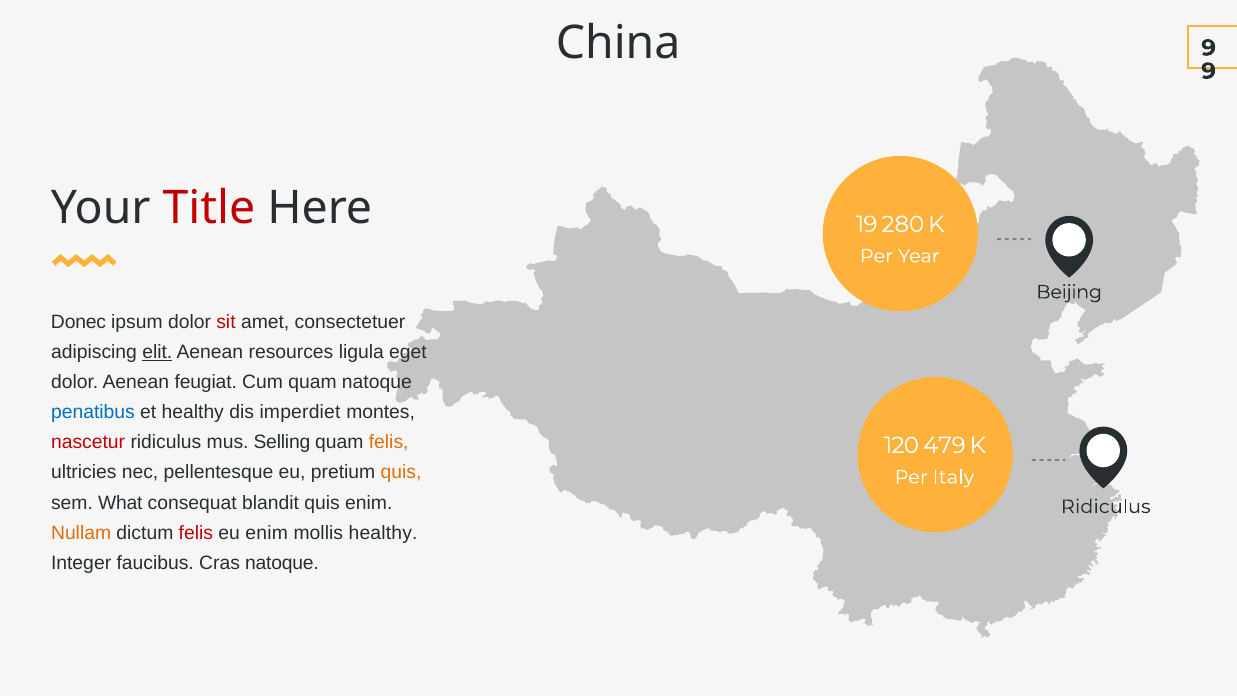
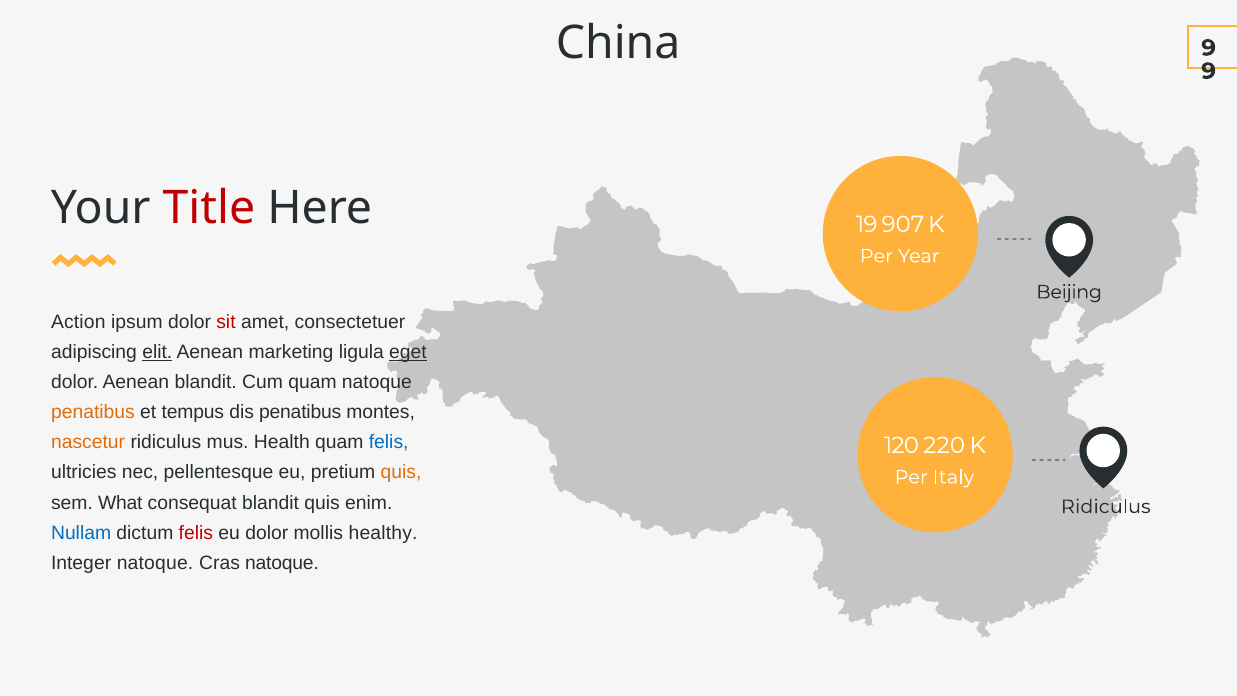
280: 280 -> 907 (903, 224)
Donec: Donec -> Action (78, 322)
resources: resources -> marketing (291, 352)
eget underline: none -> present (408, 352)
Aenean feugiat: feugiat -> blandit (206, 382)
penatibus colour: blue -> orange (93, 412)
et healthy: healthy -> tempus (193, 412)
dis imperdiet: imperdiet -> penatibus (300, 412)
nascetur colour: red -> orange (88, 442)
Selling: Selling -> Health (282, 442)
felis colour: orange -> blue (389, 442)
479: 479 -> 220 (944, 445)
Nullam colour: orange -> blue (81, 533)
eu enim: enim -> dolor (267, 533)
Integer faucibus: faucibus -> natoque (155, 563)
